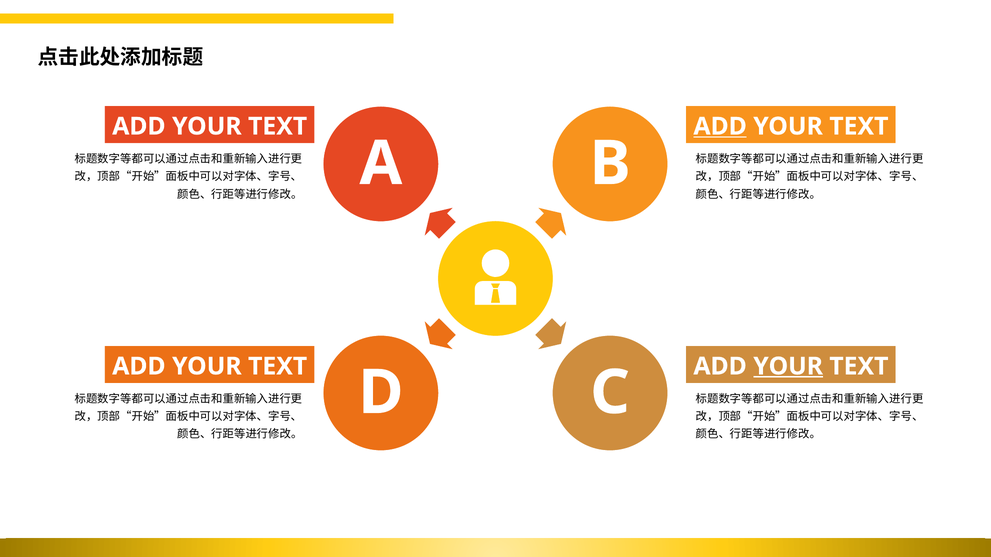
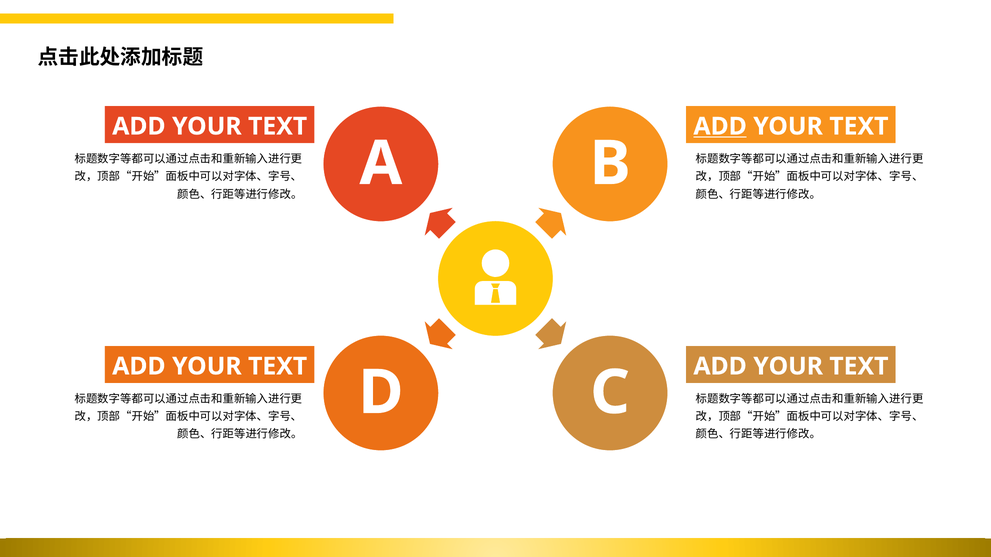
YOUR underline: present -> none (788, 367)
